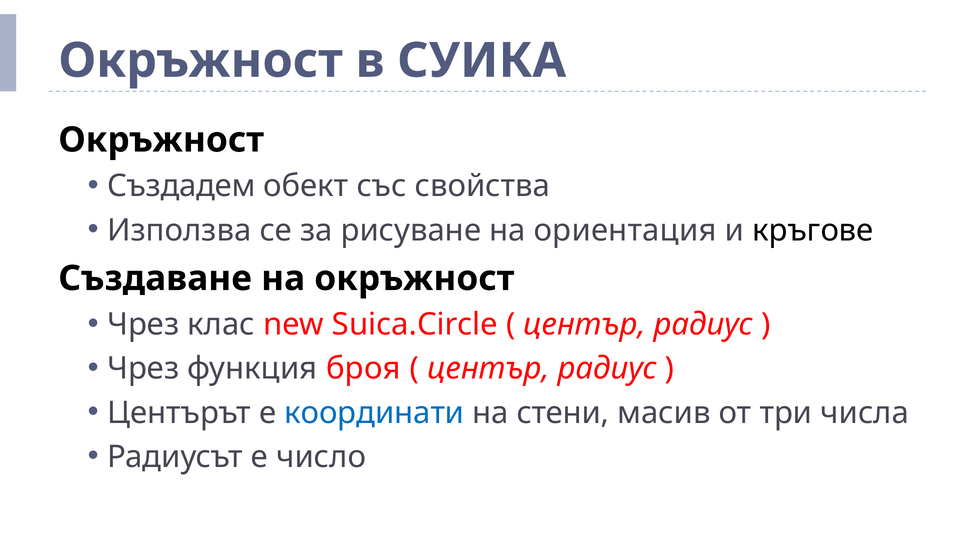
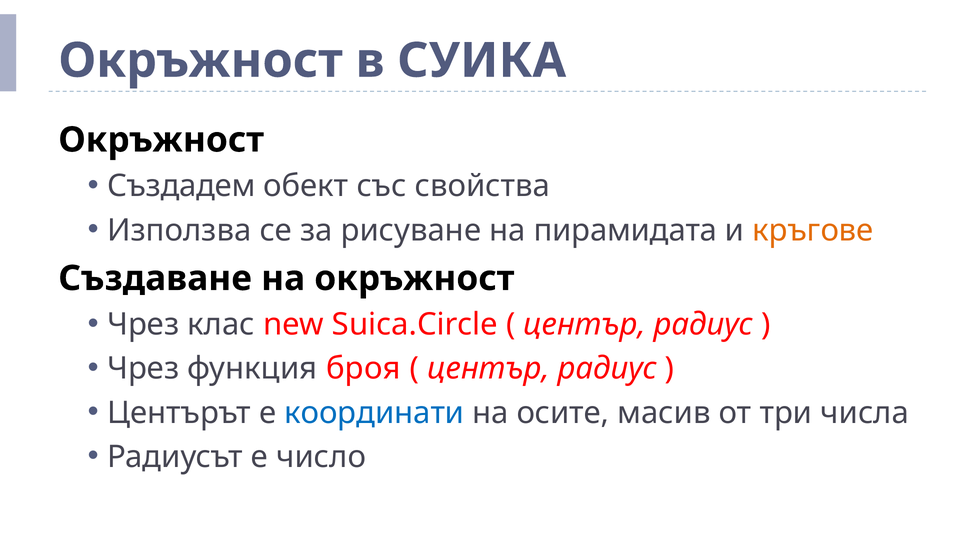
ориентация: ориентация -> пирамидата (625, 230)
кръгове colour: black -> orange (813, 230)
стени: стени -> осите (563, 413)
